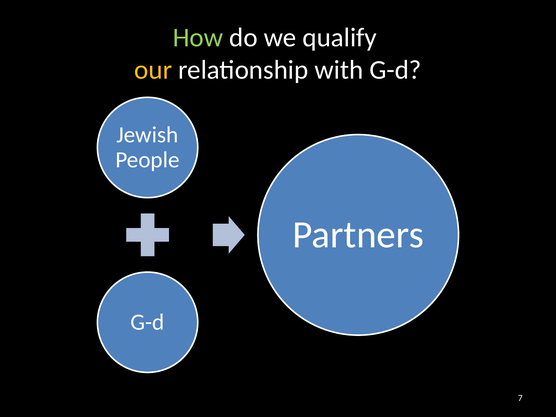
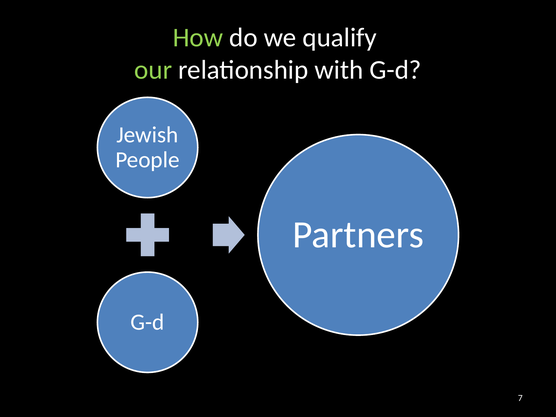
our colour: yellow -> light green (153, 70)
